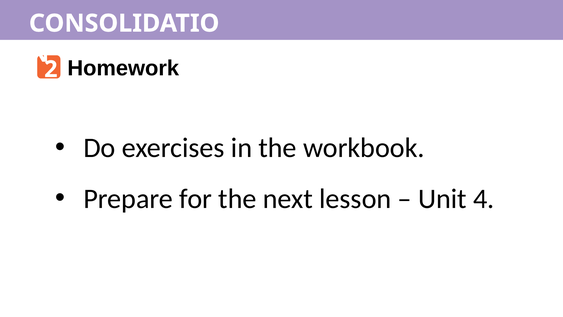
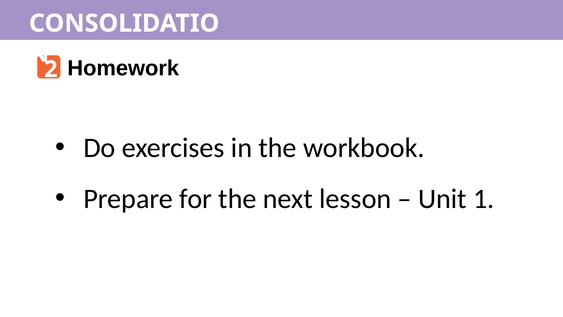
4: 4 -> 1 (484, 199)
